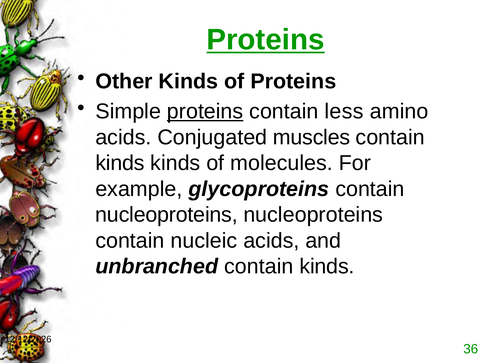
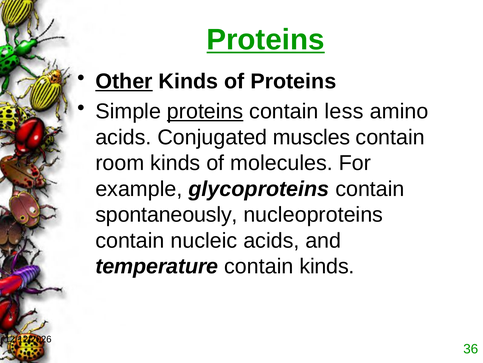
Other underline: none -> present (124, 81)
kinds: kinds -> room (120, 163)
nucleoproteins: nucleoproteins -> spontaneously (166, 214)
unbranched: unbranched -> temperature (157, 266)
